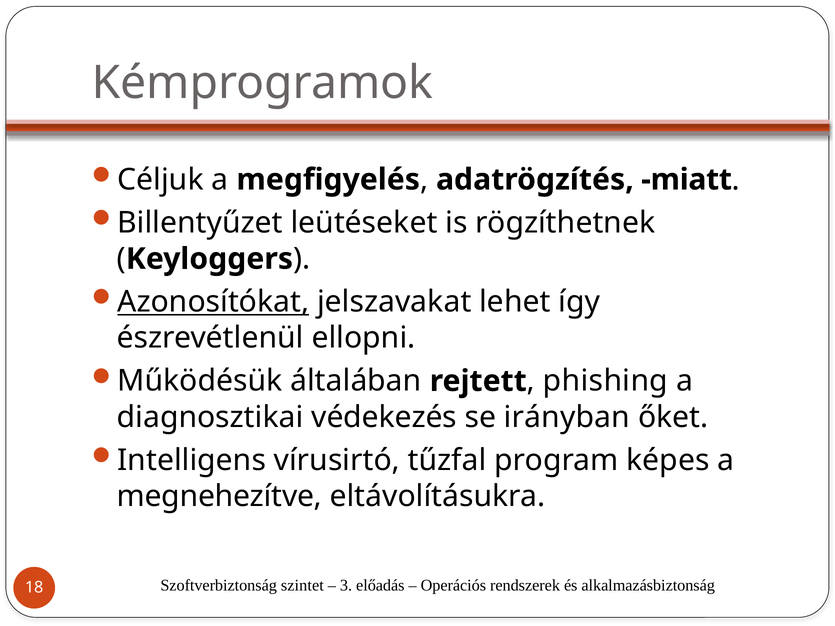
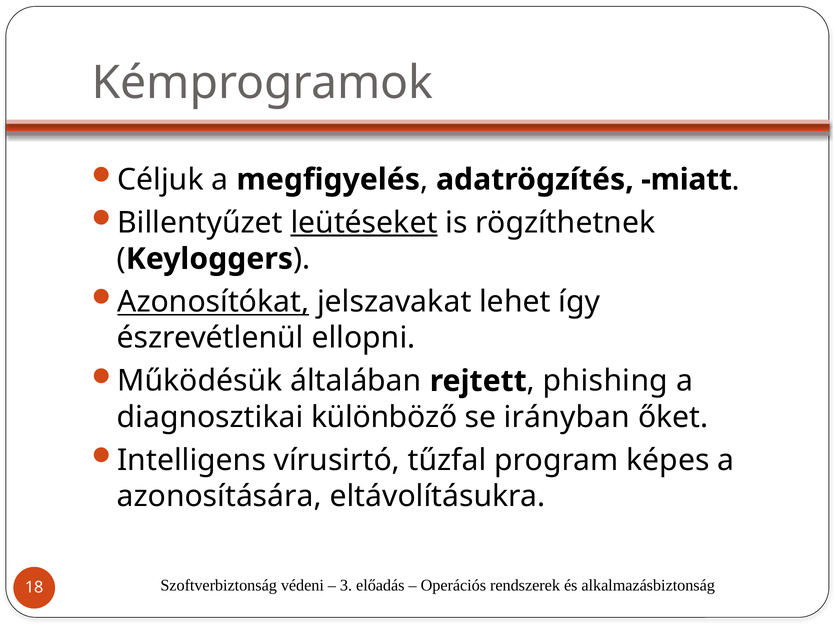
leütéseket underline: none -> present (364, 223)
védekezés: védekezés -> különböző (384, 417)
megnehezítve: megnehezítve -> azonosítására (219, 497)
szintet: szintet -> védeni (302, 586)
